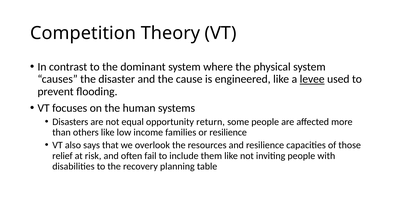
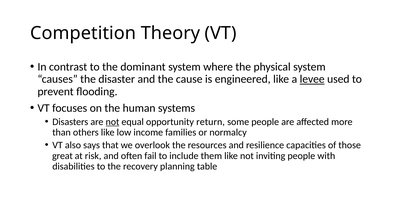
not underline: none -> present (112, 122)
or resilience: resilience -> normalcy (228, 133)
relief: relief -> great (62, 156)
